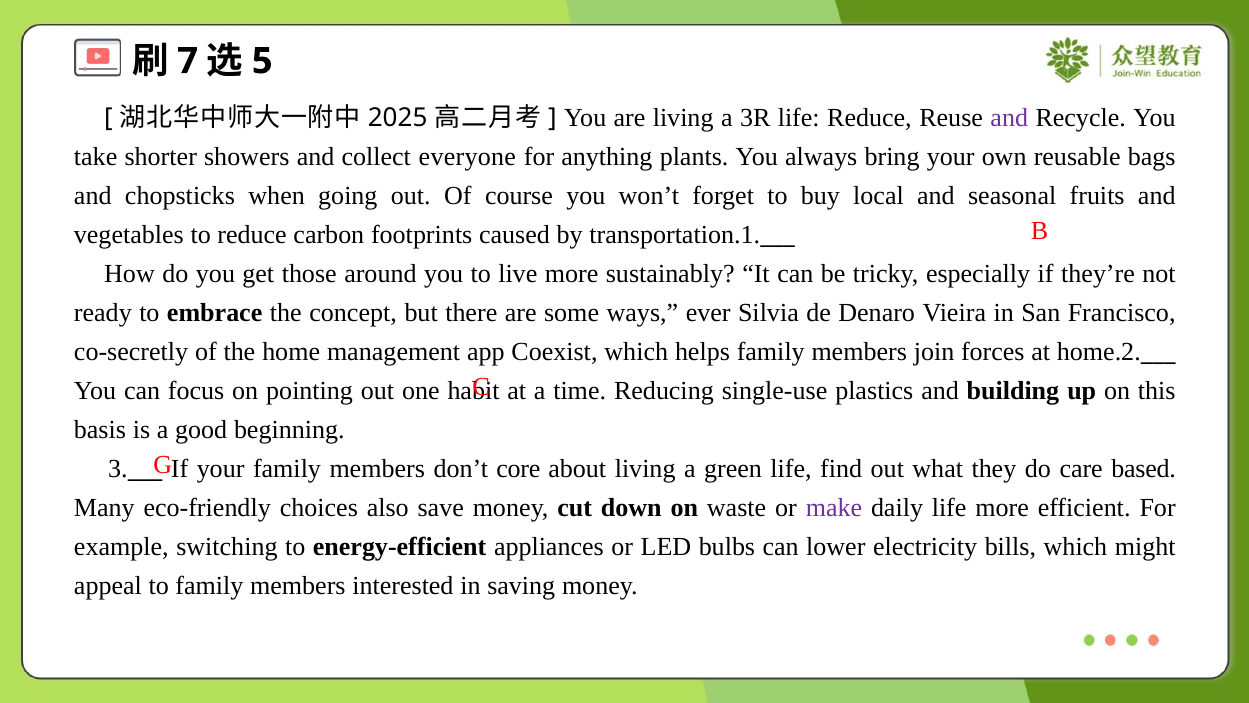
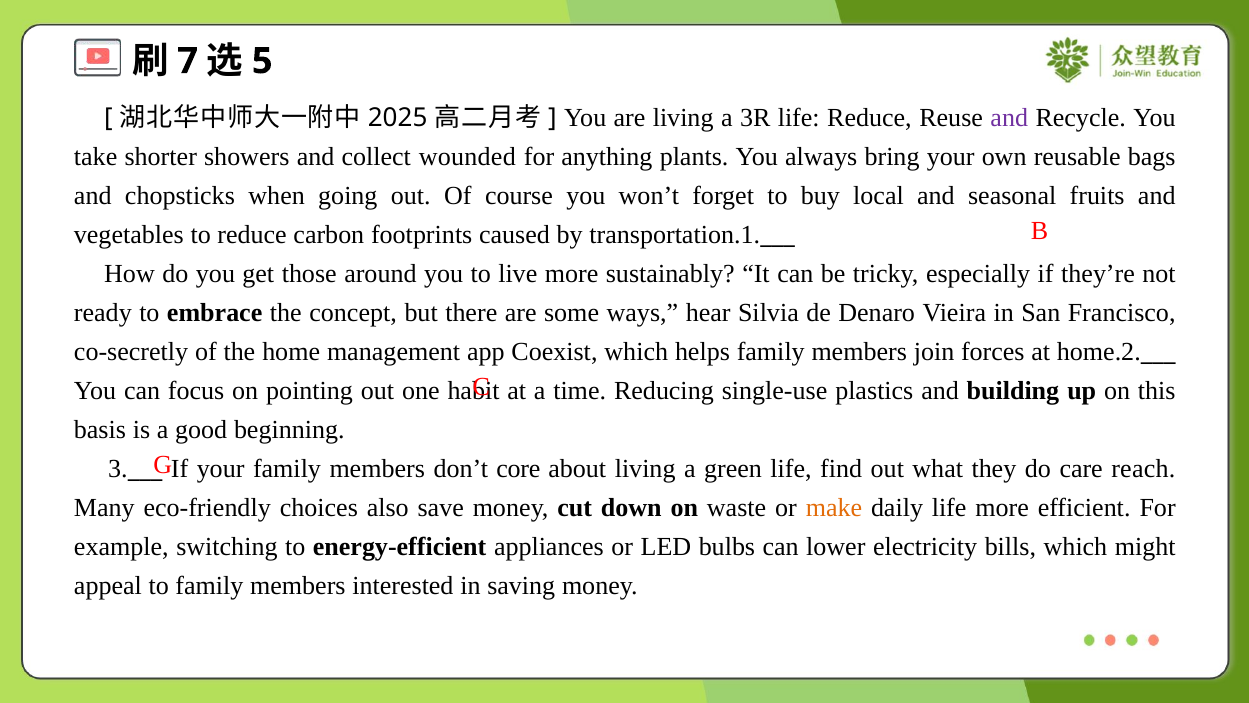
everyone: everyone -> wounded (467, 156)
ever: ever -> hear (708, 312)
based: based -> reach (1143, 469)
make colour: purple -> orange (834, 508)
